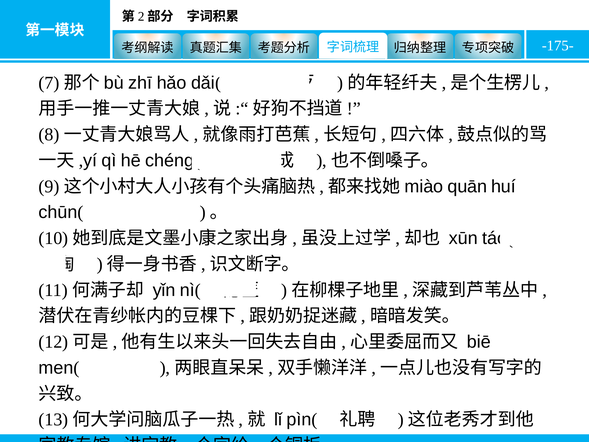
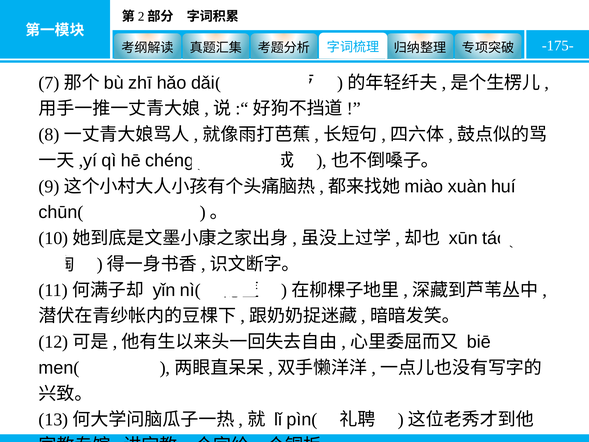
quān: quān -> xuàn (467, 186)
